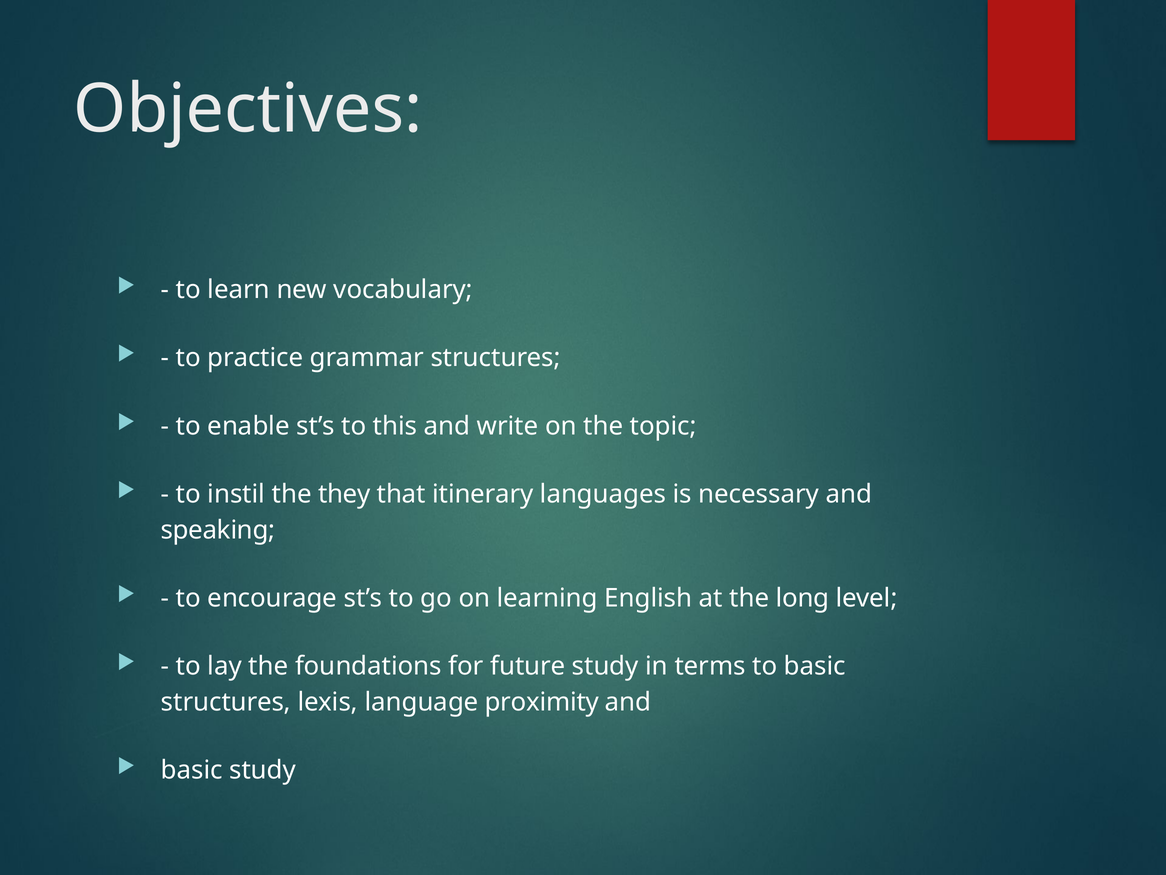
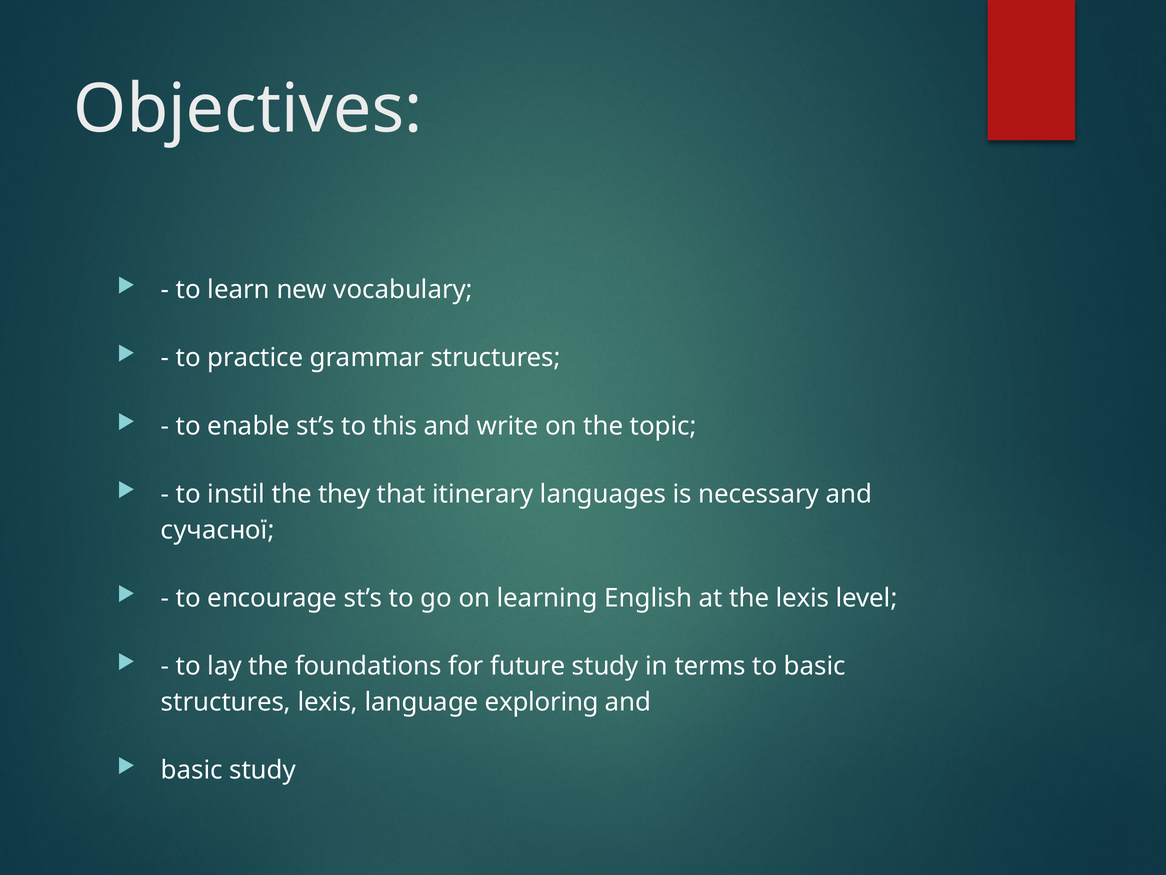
speaking: speaking -> сучасної (218, 530)
the long: long -> lexis (803, 598)
proximity: proximity -> exploring (542, 702)
